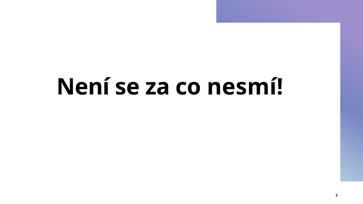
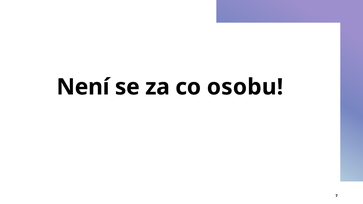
nesmí: nesmí -> osobu (245, 87)
